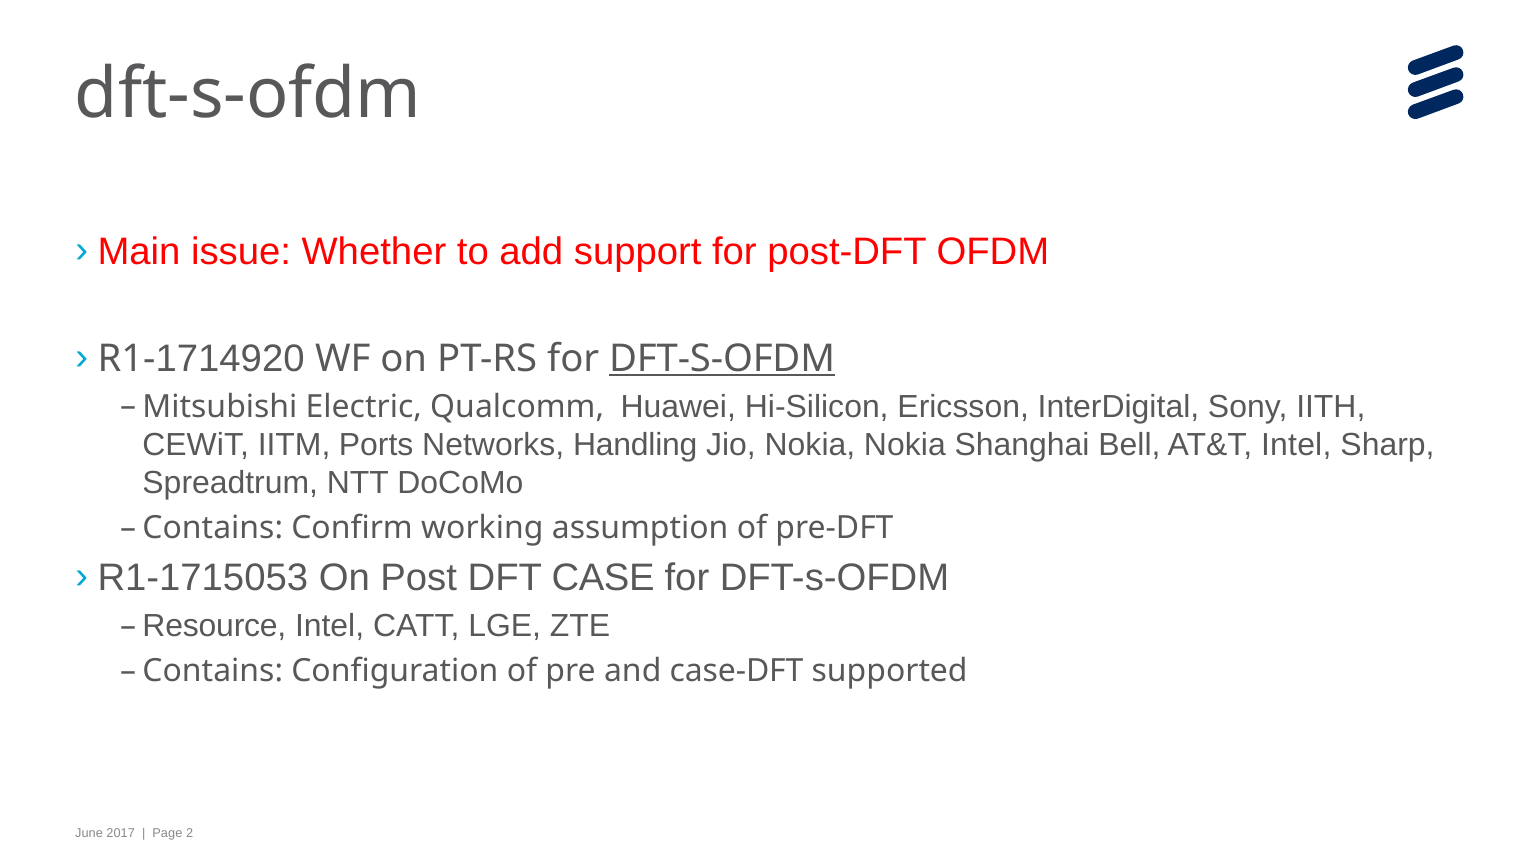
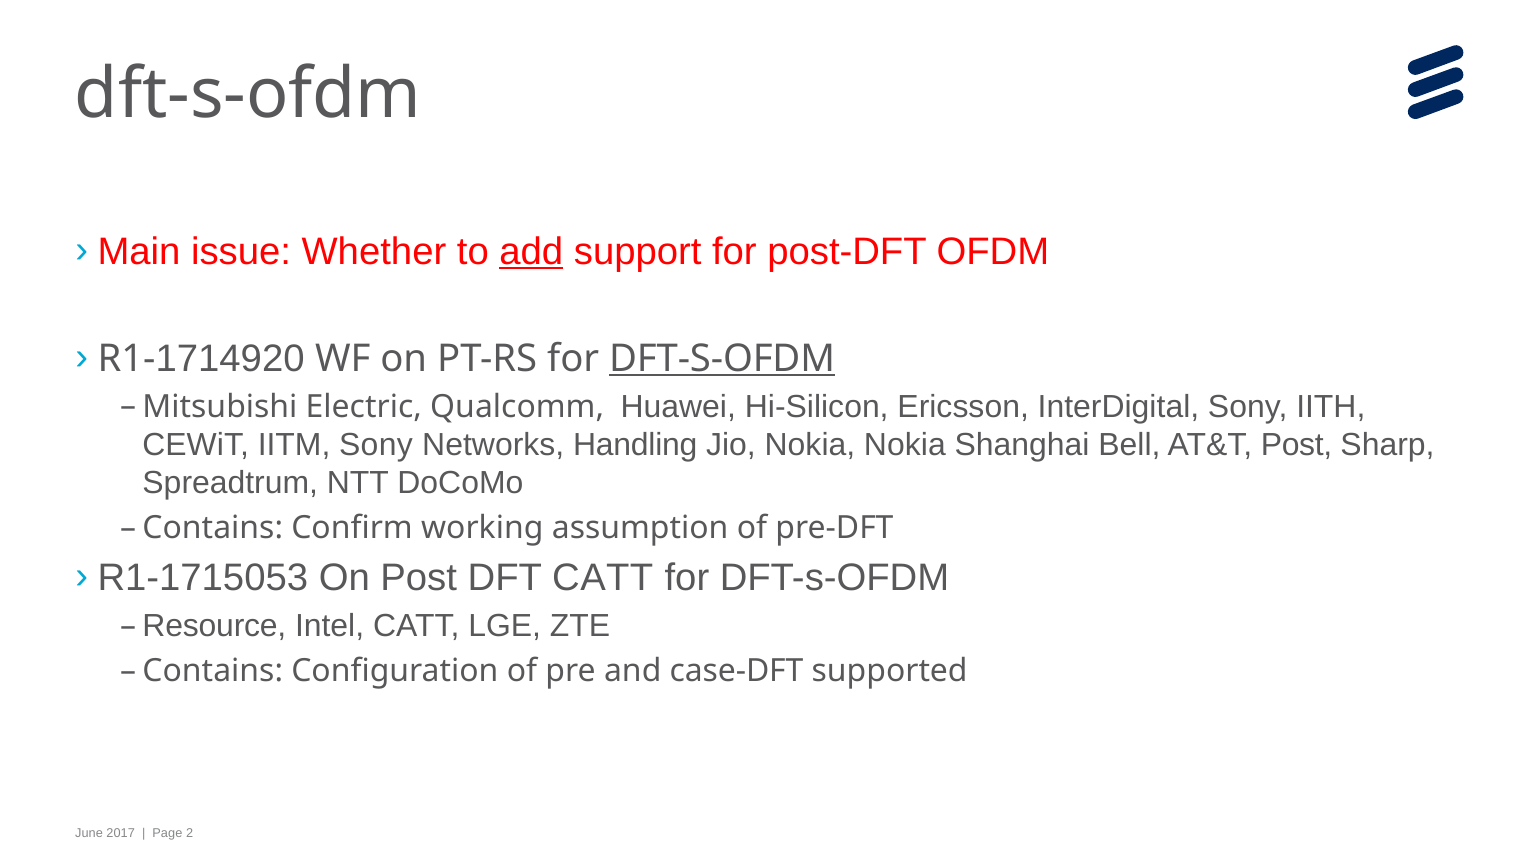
add underline: none -> present (531, 252)
IITM Ports: Ports -> Sony (376, 445)
AT&T Intel: Intel -> Post (1297, 445)
DFT CASE: CASE -> CATT (603, 578)
